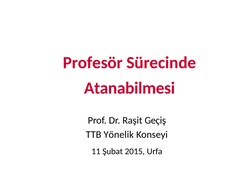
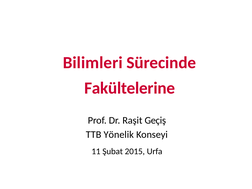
Profesör: Profesör -> Bilimleri (93, 63)
Atanabilmesi: Atanabilmesi -> Fakültelerine (130, 88)
